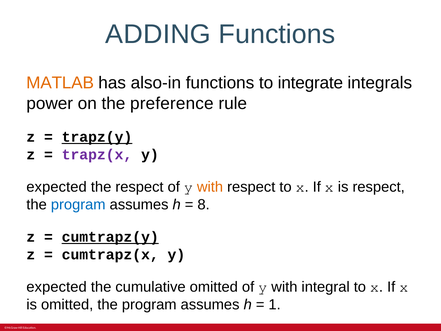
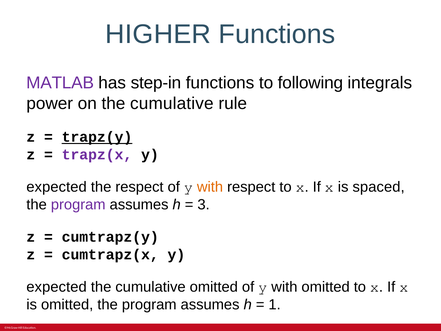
ADDING: ADDING -> HIGHER (158, 34)
MATLAB colour: orange -> purple (60, 83)
also-in: also-in -> step-in (156, 83)
integrate: integrate -> following (310, 83)
on the preference: preference -> cumulative (172, 103)
is respect: respect -> spaced (379, 187)
program colour: blue -> purple (78, 205)
8: 8 -> 3 (204, 205)
cumtrapz(y underline: present -> none (110, 237)
with integral: integral -> omitted (326, 287)
